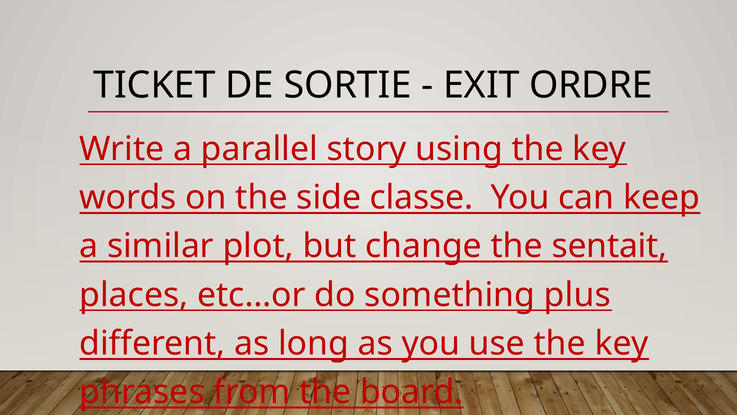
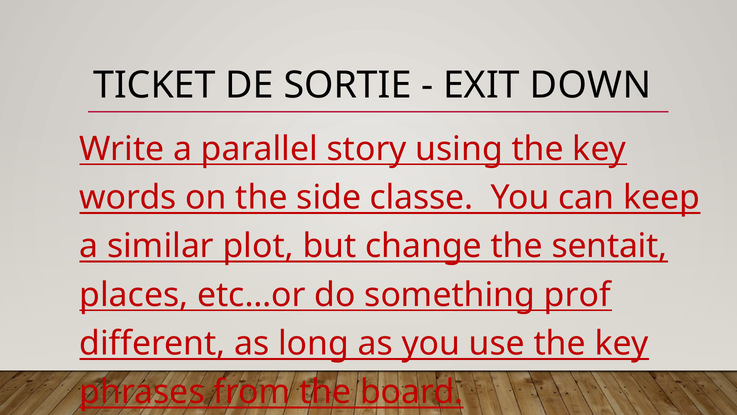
ORDRE: ORDRE -> DOWN (591, 85)
plus: plus -> prof (577, 295)
